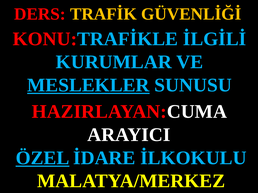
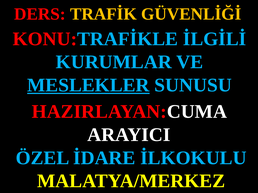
ÖZEL underline: present -> none (43, 158)
